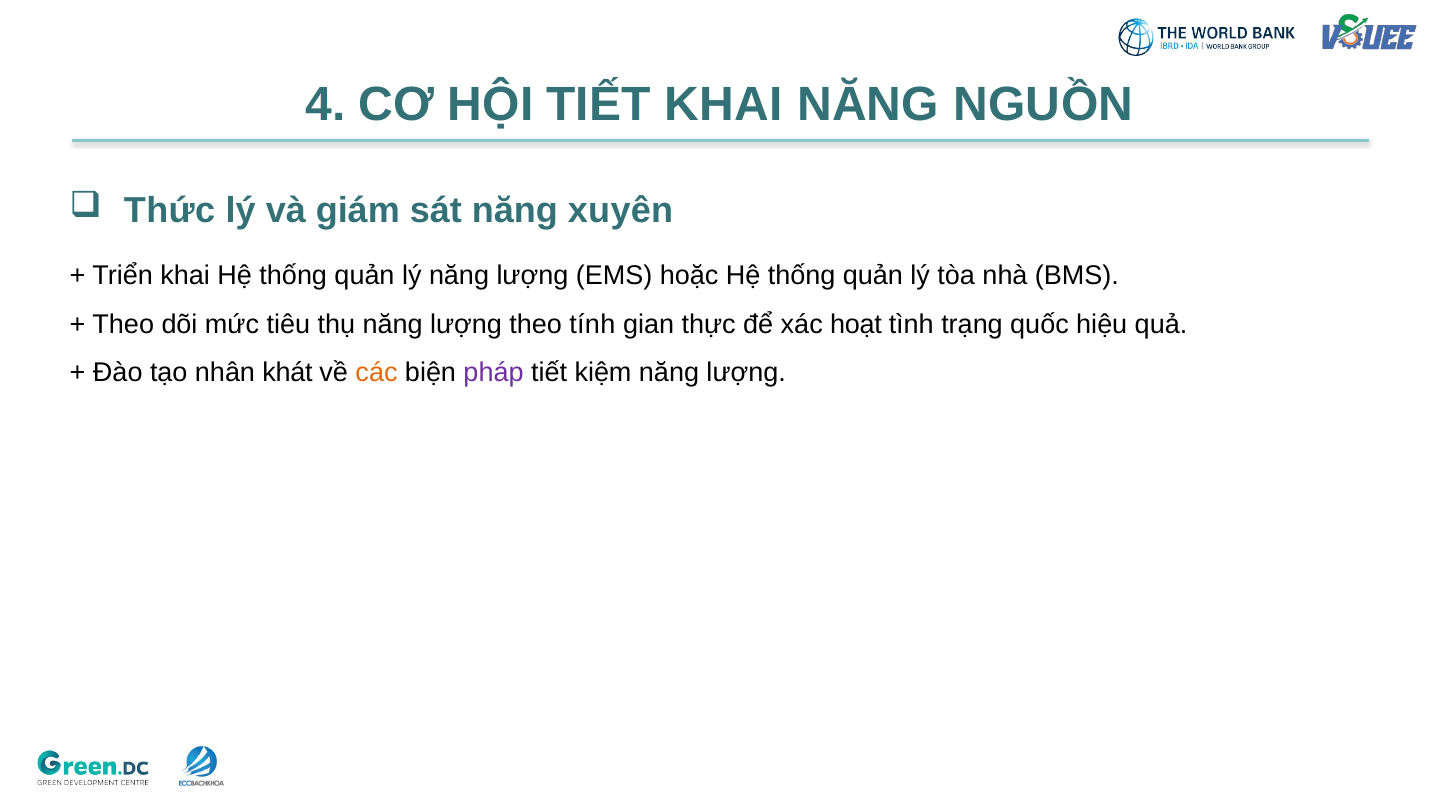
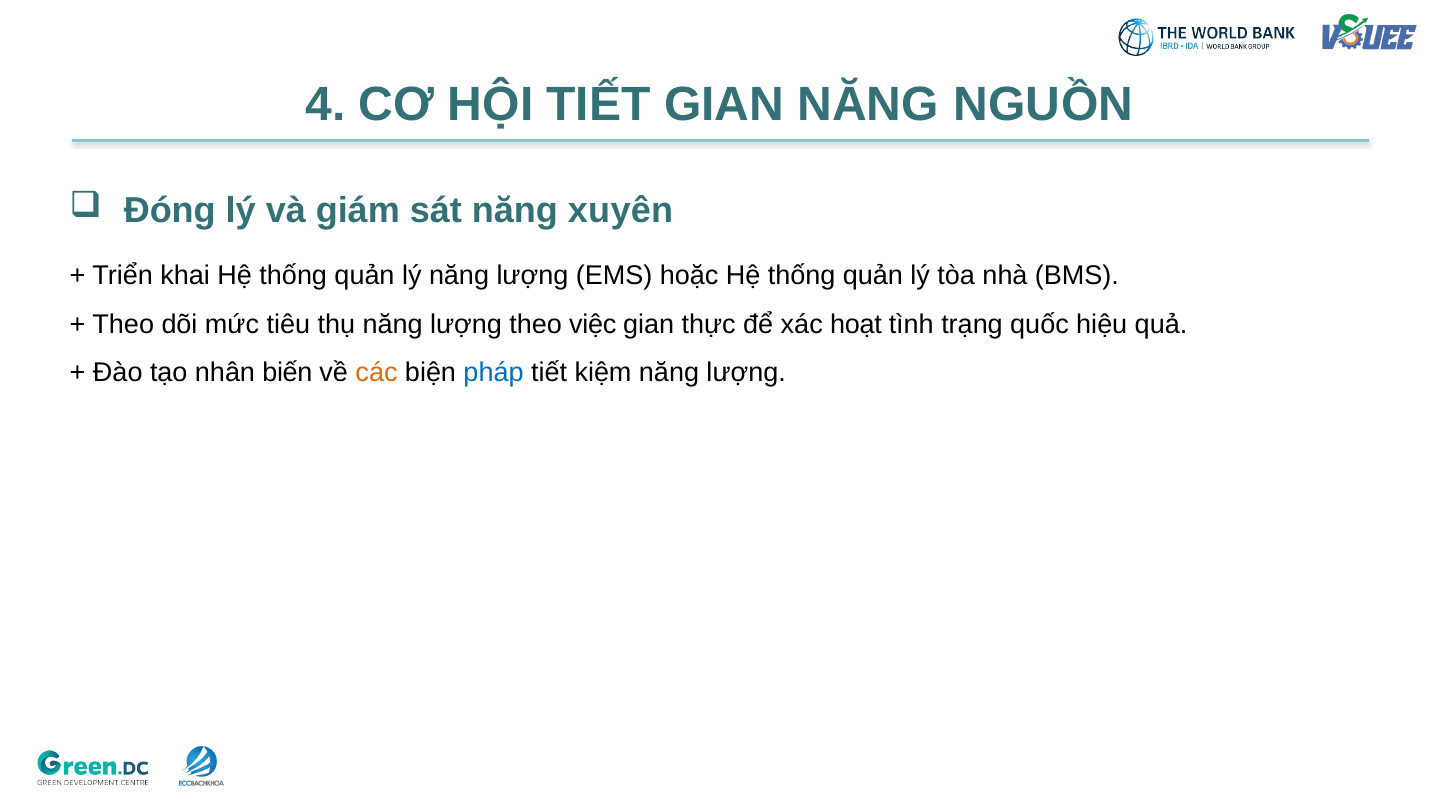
TIẾT KHAI: KHAI -> GIAN (724, 104)
Thức: Thức -> Đóng (170, 211)
tính: tính -> việc (593, 324)
khát: khát -> biến (287, 373)
pháp colour: purple -> blue (494, 373)
